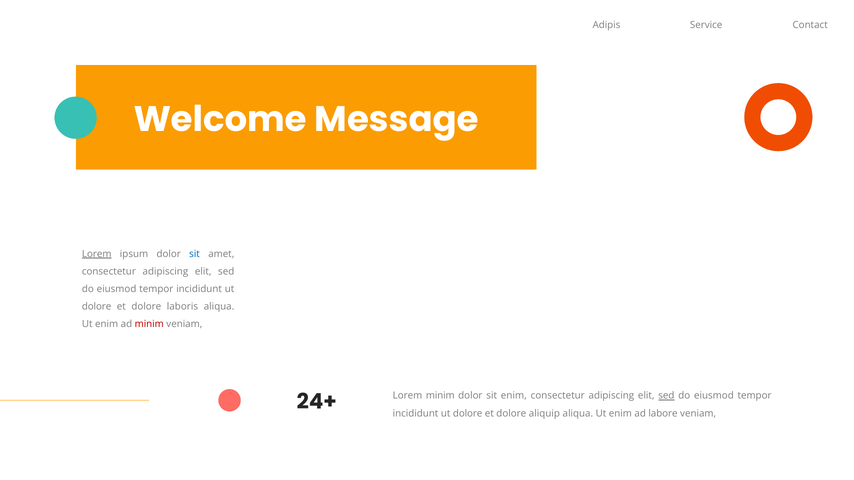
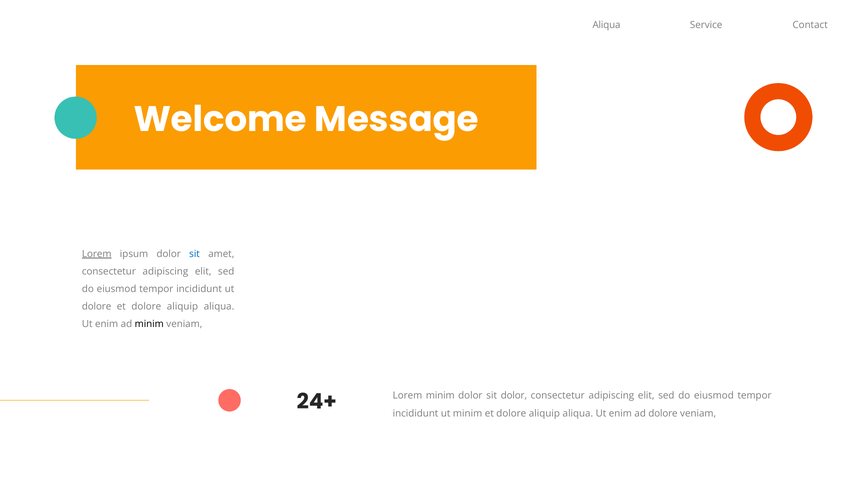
Adipis: Adipis -> Aliqua (607, 25)
laboris: laboris -> aliquip (182, 307)
minim colour: red -> black (149, 324)
sit enim: enim -> dolor (514, 396)
sed underline: present -> none (666, 396)
dolore: dolore -> minim (468, 414)
ad labore: labore -> dolore (663, 414)
